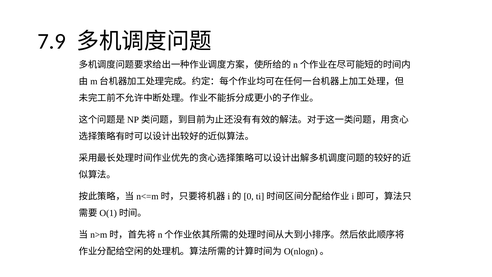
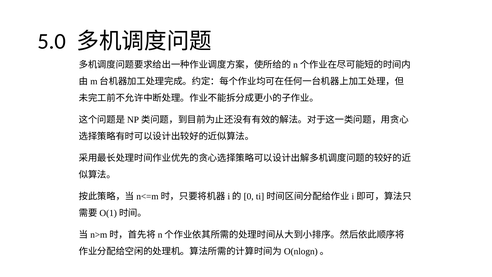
7.9: 7.9 -> 5.0 (52, 41)
